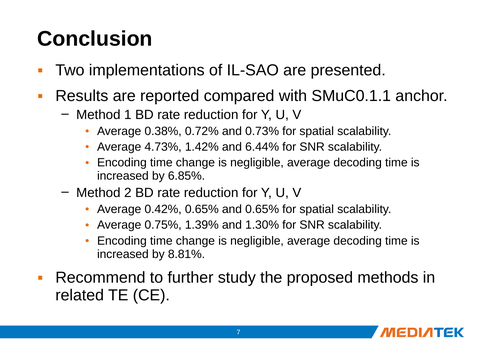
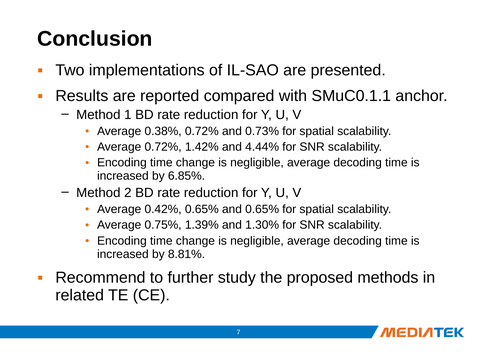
Average 4.73%: 4.73% -> 0.72% (163, 147)
6.44%: 6.44% -> 4.44% (262, 147)
